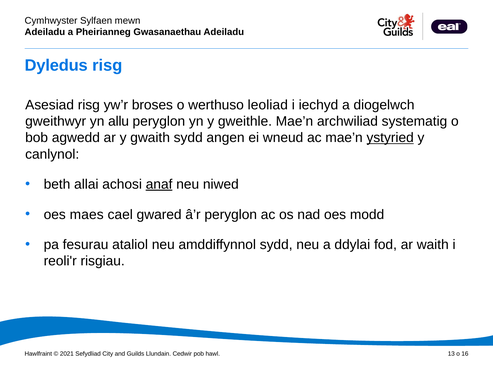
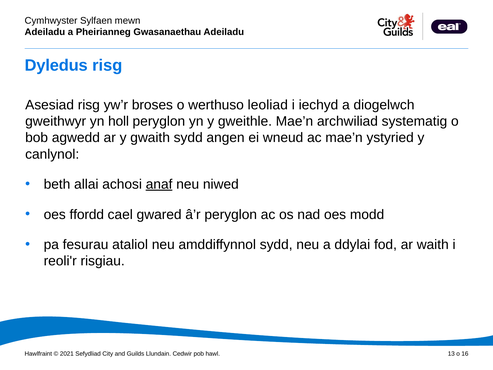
allu: allu -> holl (119, 121)
ystyried underline: present -> none (390, 138)
maes: maes -> ffordd (87, 214)
